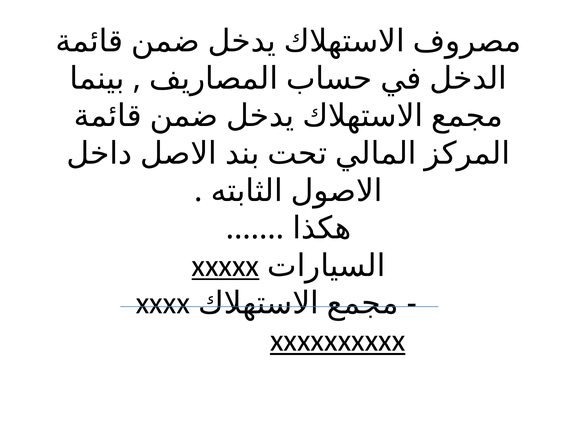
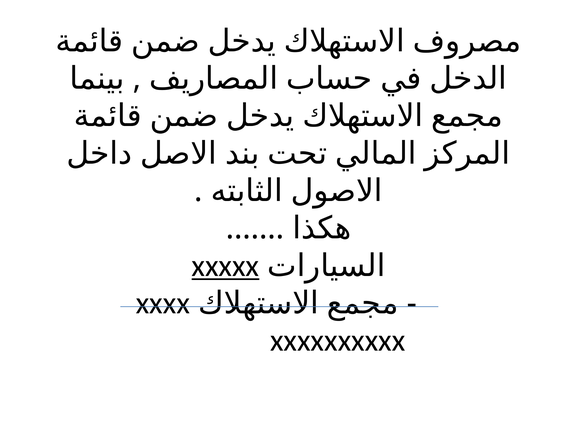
xxxxxxxxxx underline: present -> none (338, 341)
